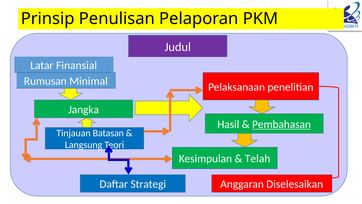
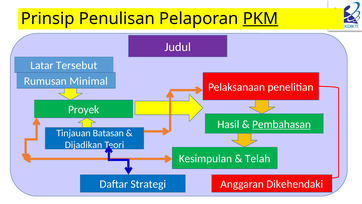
PKM underline: none -> present (260, 19)
Finansial: Finansial -> Tersebut (77, 65)
Jangka: Jangka -> Proyek (84, 109)
Langsung: Langsung -> Dijadikan (84, 145)
Diselesaikan: Diselesaikan -> Dikehendaki (295, 184)
